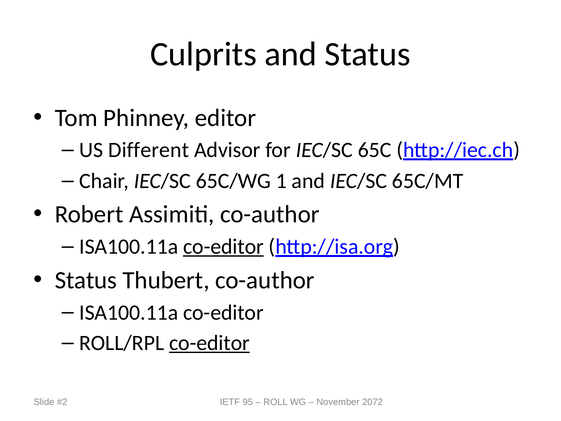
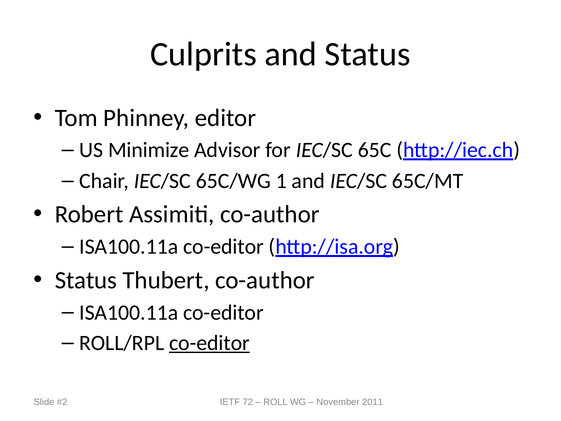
Different: Different -> Minimize (149, 150)
co-editor underline: present -> none (223, 246)
95: 95 -> 72 (248, 402)
2072: 2072 -> 2011 (372, 402)
